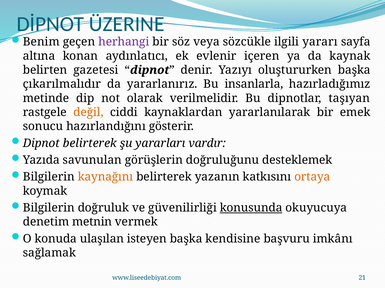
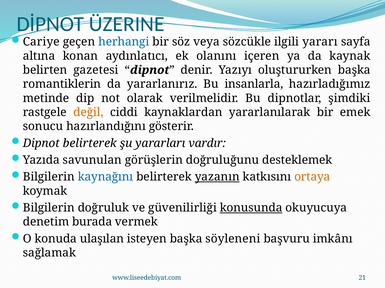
Benim: Benim -> Cariye (41, 42)
herhangi colour: purple -> blue (124, 42)
evlenir: evlenir -> olanını (216, 56)
çıkarılmalıdır: çıkarılmalıdır -> romantiklerin (62, 84)
taşıyan: taşıyan -> şimdiki (349, 98)
kaynağını colour: orange -> blue (106, 177)
yazanın underline: none -> present (217, 177)
metnin: metnin -> burada (92, 222)
kendisine: kendisine -> söyleneni (233, 239)
